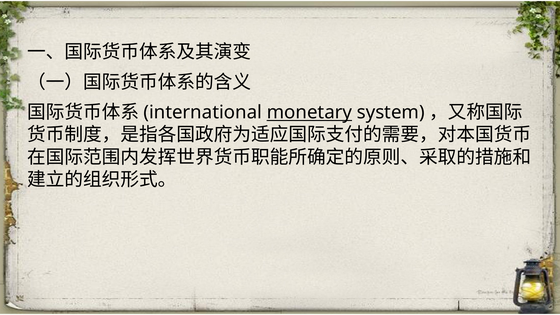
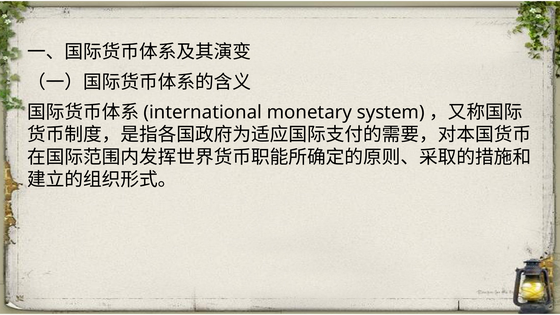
monetary underline: present -> none (309, 112)
